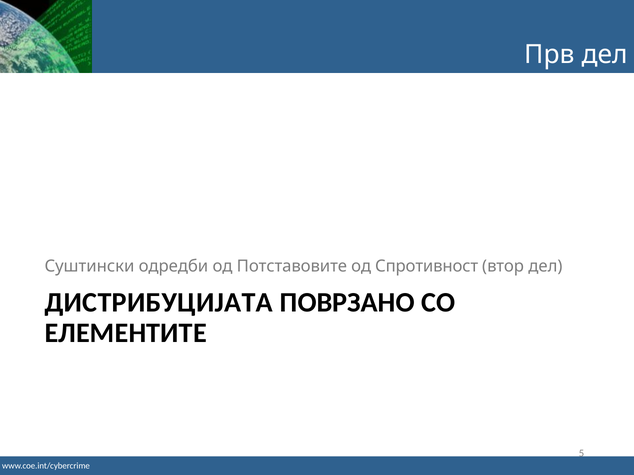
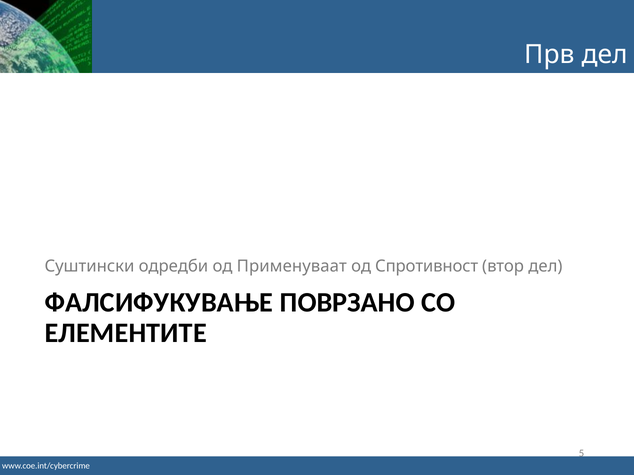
Потставовите: Потставовите -> Применуваат (292, 266)
ДИСТРИБУЦИЈАТА: ДИСТРИБУЦИЈАТА -> ФАЛСИФУКУВАЊЕ (159, 303)
